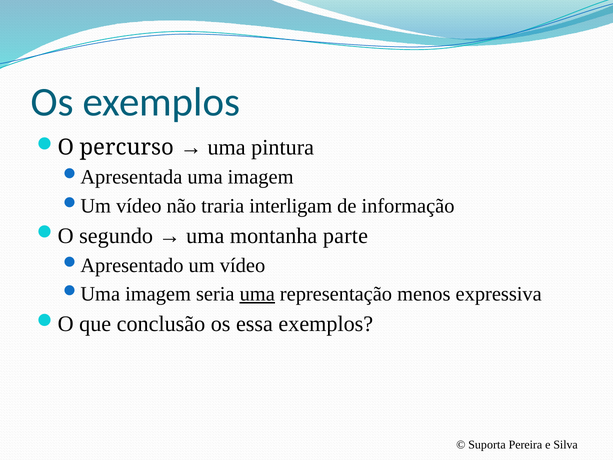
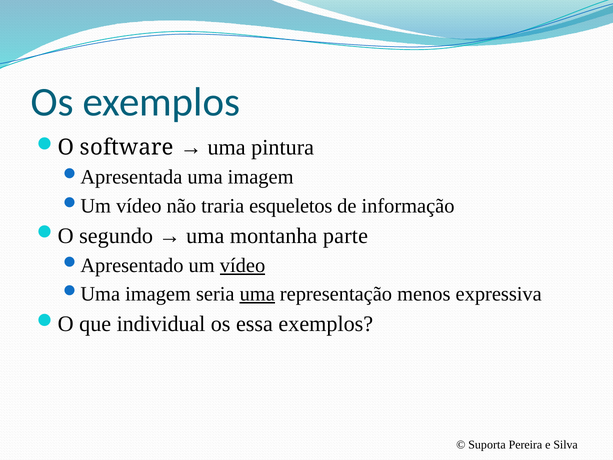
percurso: percurso -> software (127, 148)
interligam: interligam -> esqueletos (291, 206)
vídeo underline: none -> present (243, 265)
conclusão: conclusão -> individual (161, 324)
